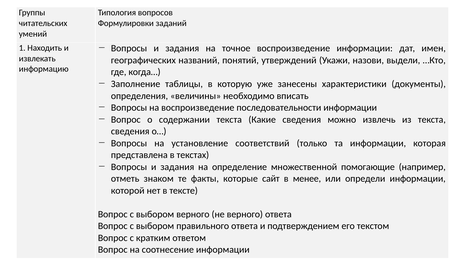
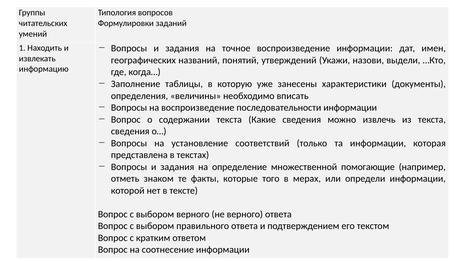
сайт: сайт -> того (271, 179)
менее: менее -> мерах (307, 179)
